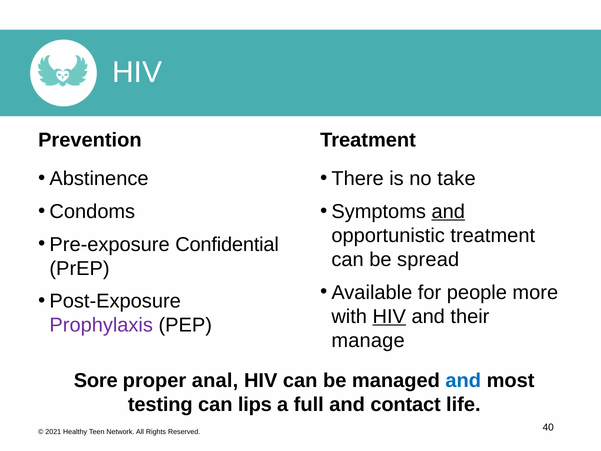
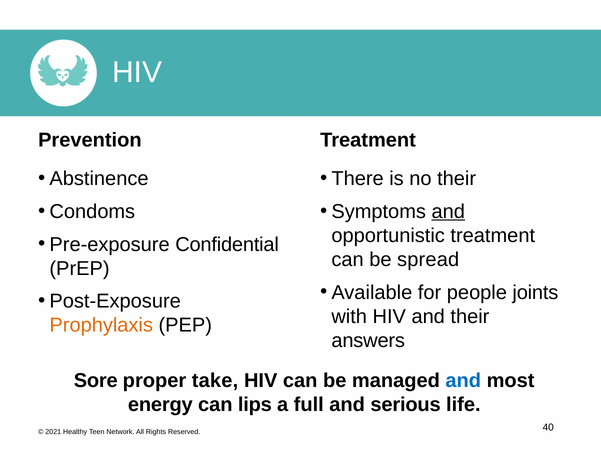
no take: take -> their (457, 179)
more: more -> joints (535, 292)
HIV underline: present -> none (389, 316)
Prophylaxis colour: purple -> orange (101, 325)
manage: manage -> answers (368, 340)
anal: anal -> take (215, 380)
testing: testing -> energy (160, 404)
contact: contact -> serious (406, 404)
